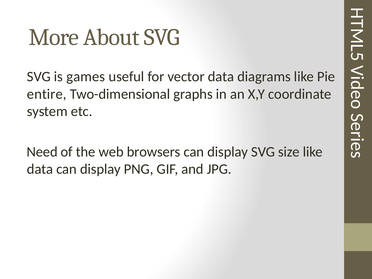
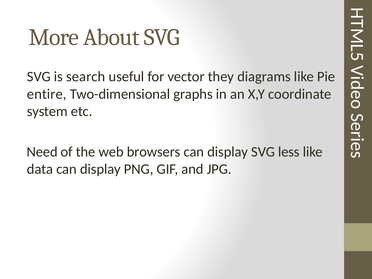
games: games -> search (86, 77)
vector data: data -> they (221, 77)
size: size -> less (289, 152)
